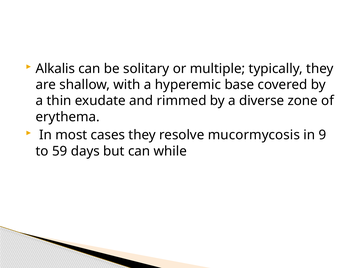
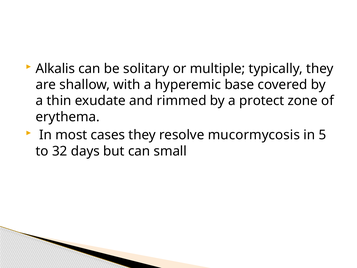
diverse: diverse -> protect (262, 101)
9: 9 -> 5 (323, 135)
59: 59 -> 32 (60, 151)
while: while -> small (170, 151)
